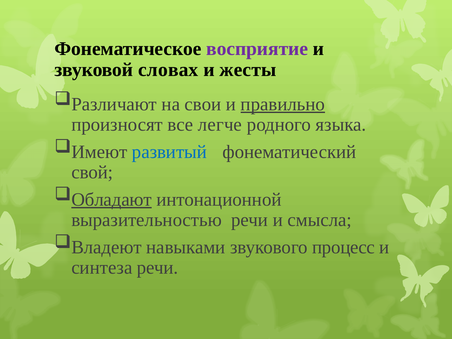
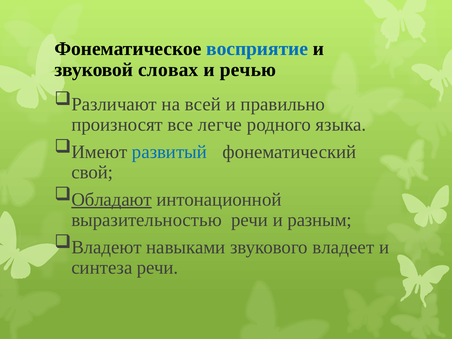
восприятие colour: purple -> blue (257, 49)
жесты: жесты -> речью (248, 70)
свои: свои -> всей (203, 104)
правильно underline: present -> none (283, 104)
смысла: смысла -> разным (320, 220)
процесс: процесс -> владеет (343, 247)
